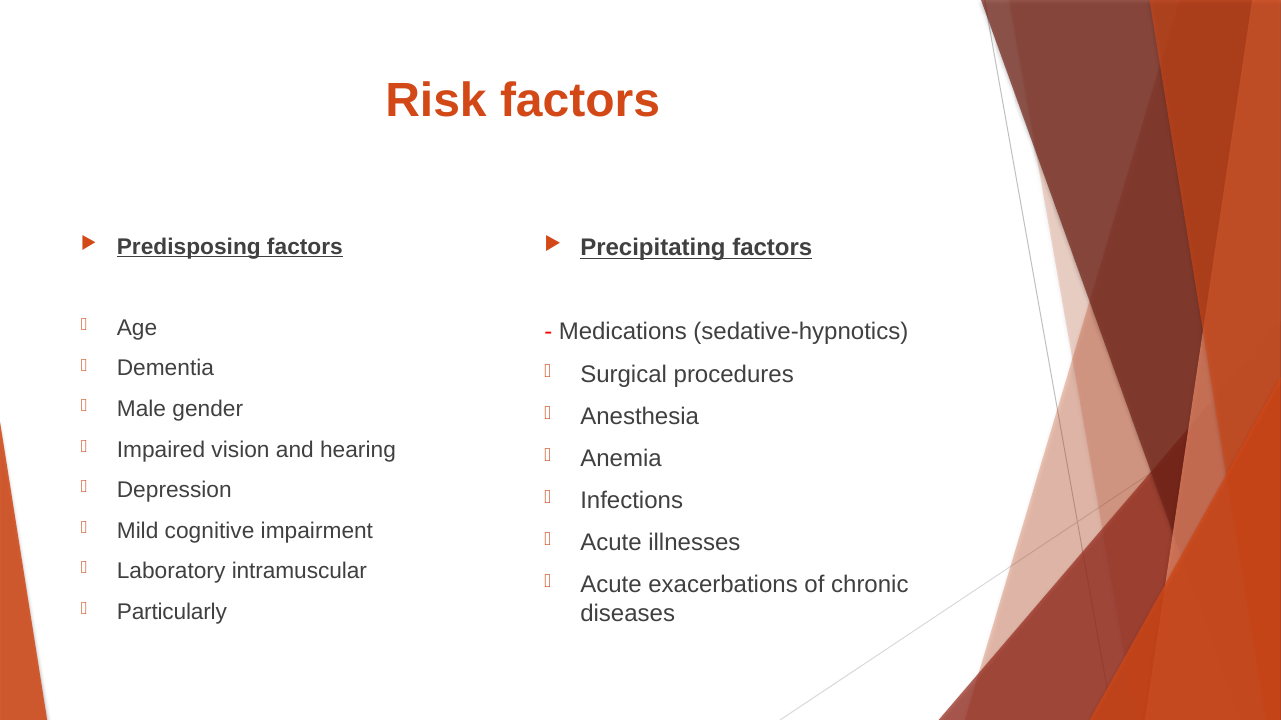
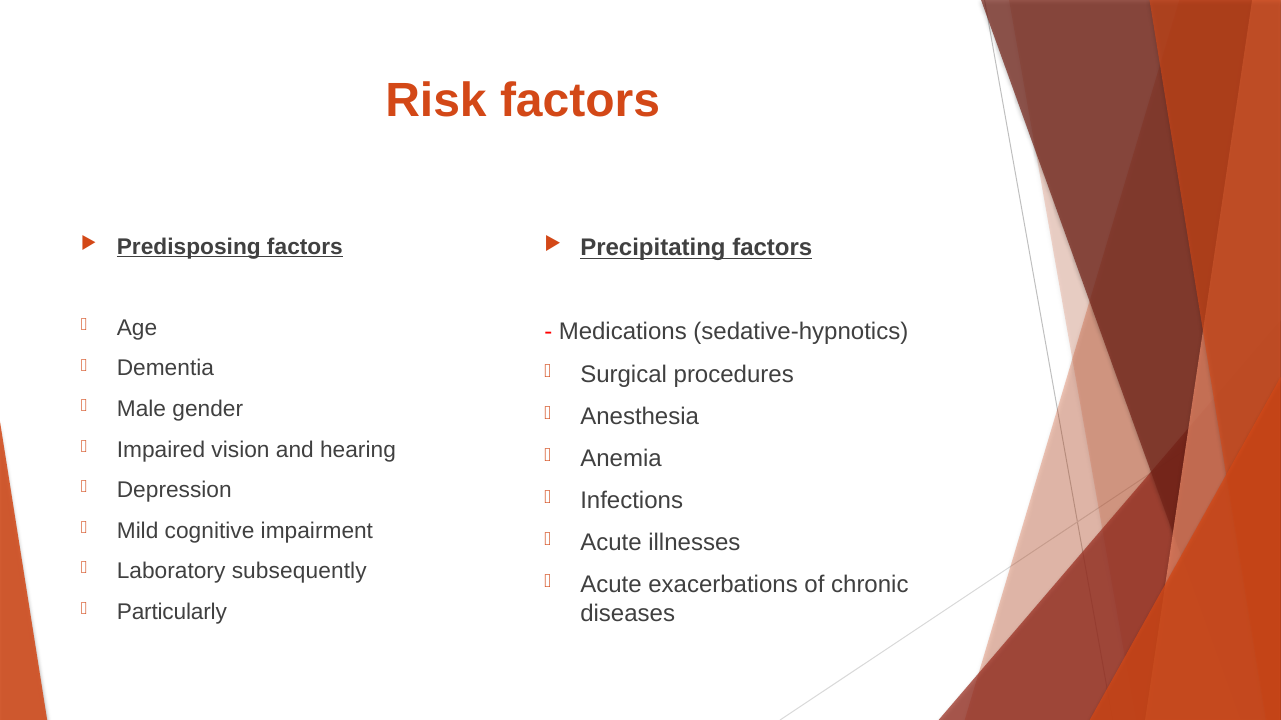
intramuscular: intramuscular -> subsequently (299, 572)
